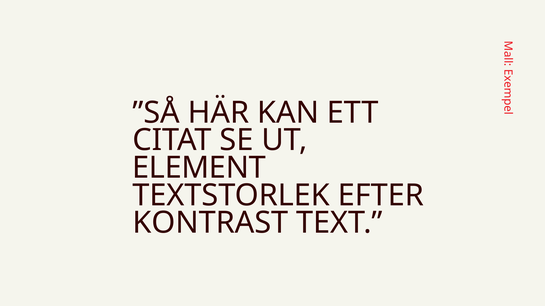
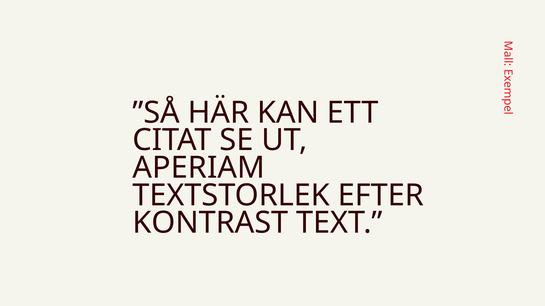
ELEMENT: ELEMENT -> APERIAM (199, 168)
